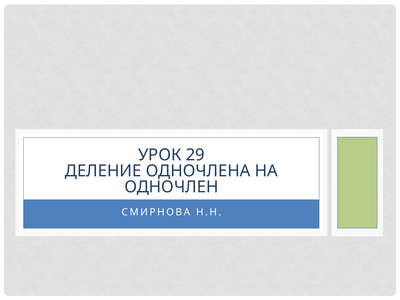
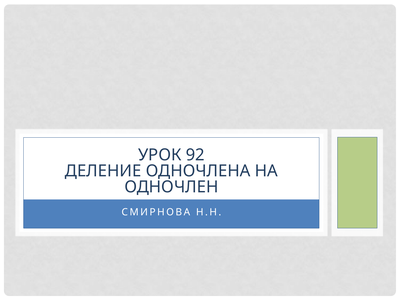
29: 29 -> 92 (195, 155)
